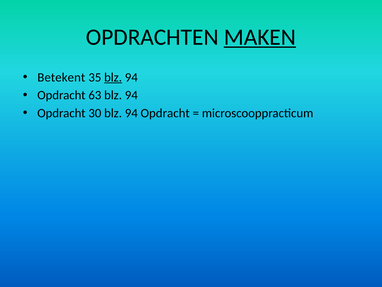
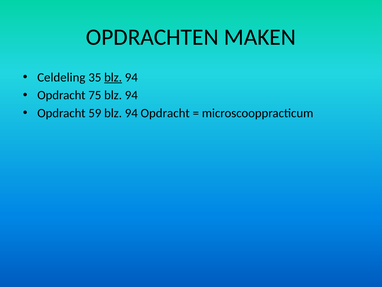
MAKEN underline: present -> none (260, 37)
Betekent: Betekent -> Celdeling (61, 77)
63: 63 -> 75 (95, 95)
30: 30 -> 59 (95, 113)
